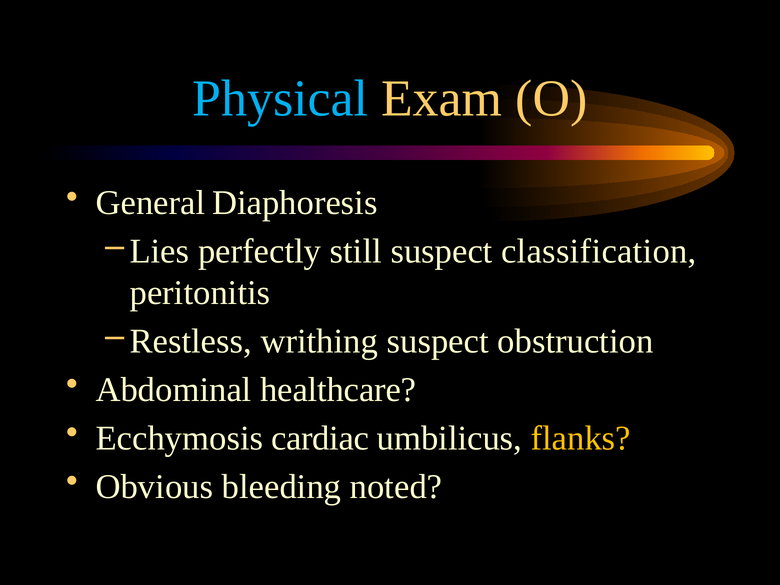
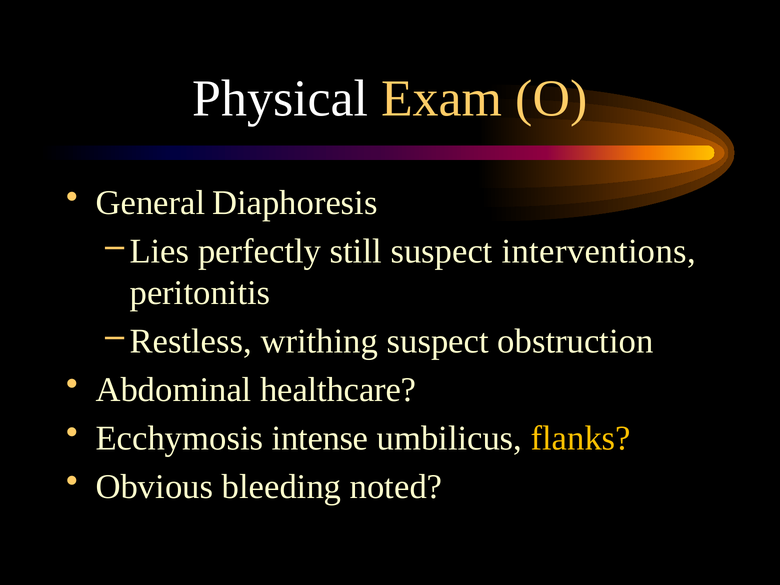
Physical colour: light blue -> white (280, 98)
classification: classification -> interventions (599, 251)
cardiac: cardiac -> intense (320, 438)
